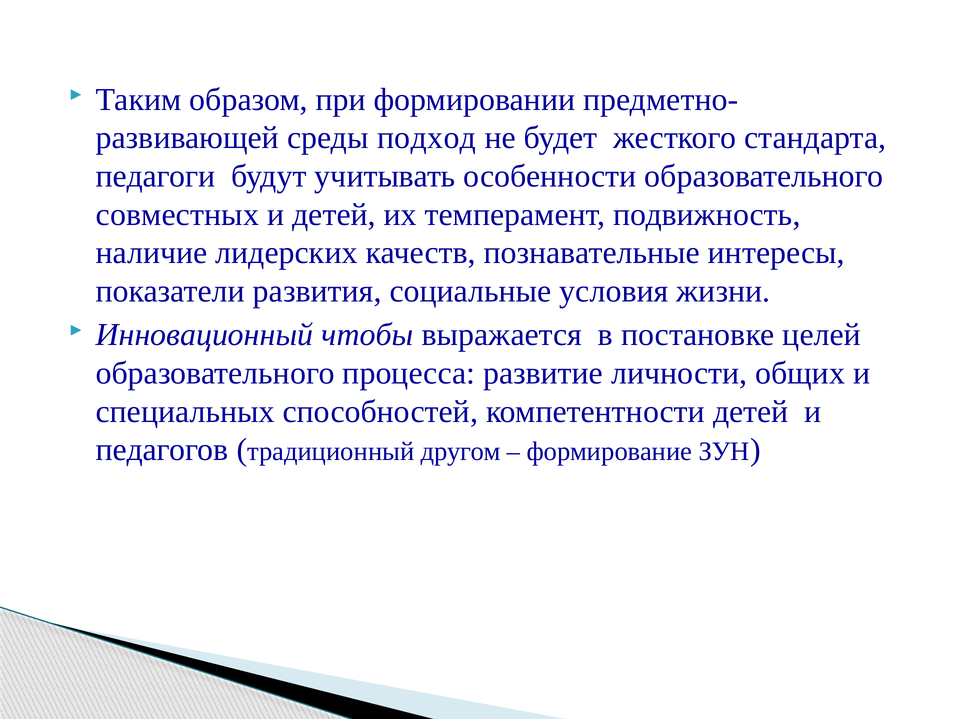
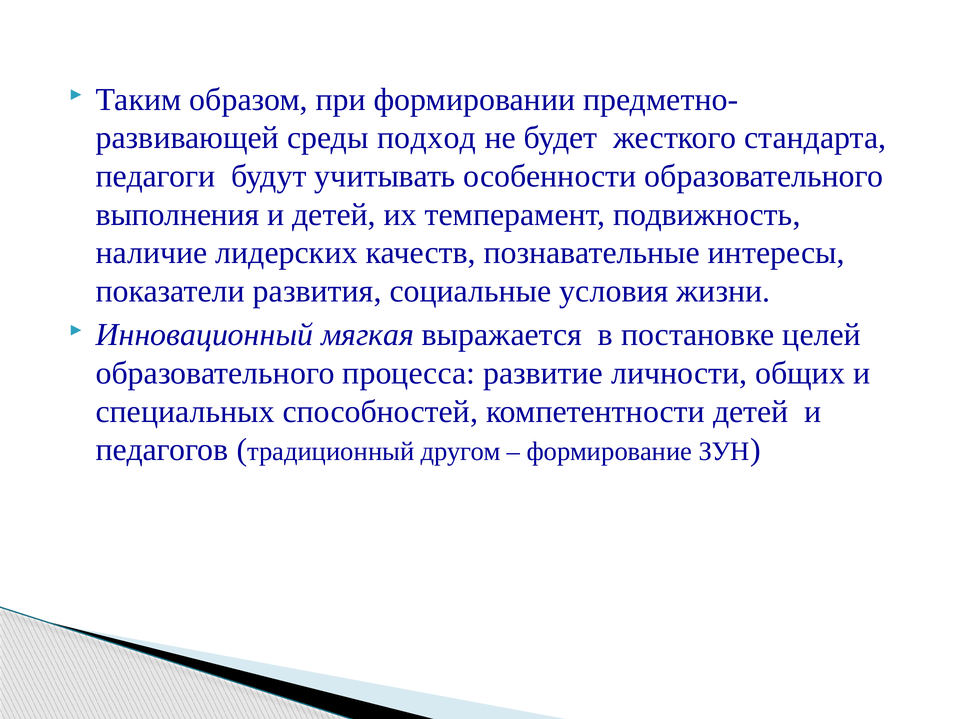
совместных: совместных -> выполнения (178, 214)
чтобы: чтобы -> мягкая (368, 335)
